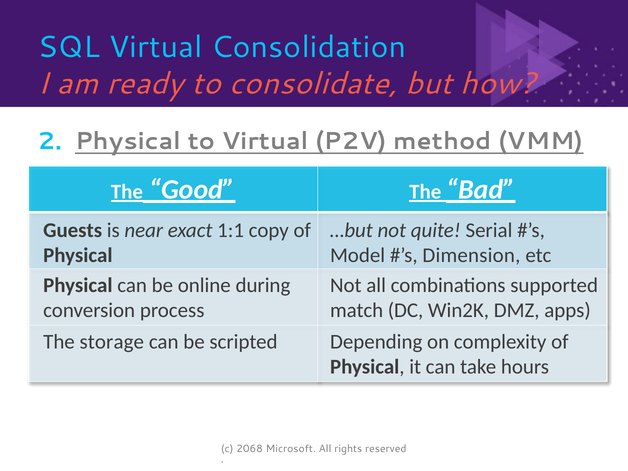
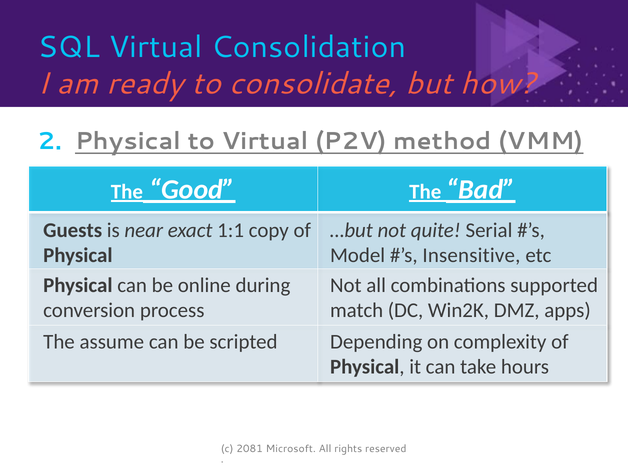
Dimension: Dimension -> Insensitive (471, 255)
storage: storage -> assume (112, 342)
2068: 2068 -> 2081 (250, 449)
